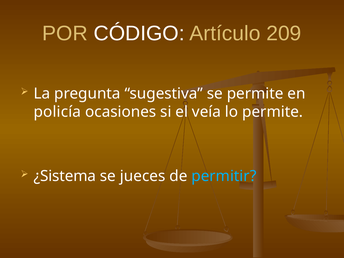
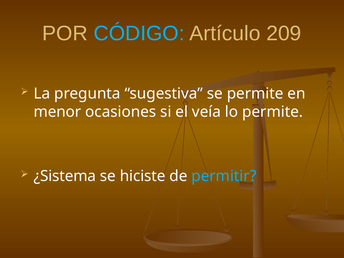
CÓDIGO colour: white -> light blue (139, 33)
policía: policía -> menor (57, 112)
jueces: jueces -> hiciste (143, 176)
